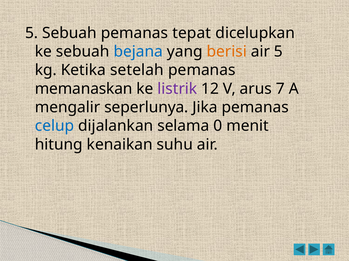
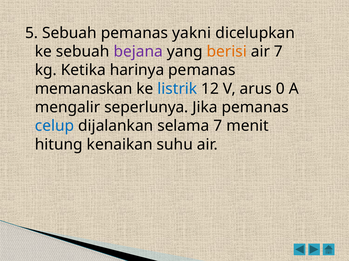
tepat: tepat -> yakni (192, 33)
bejana colour: blue -> purple (138, 52)
air 5: 5 -> 7 (278, 52)
setelah: setelah -> harinya (137, 70)
listrik colour: purple -> blue (177, 89)
7: 7 -> 0 (280, 89)
selama 0: 0 -> 7 (218, 126)
